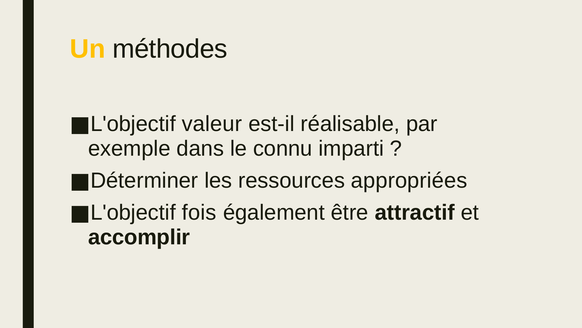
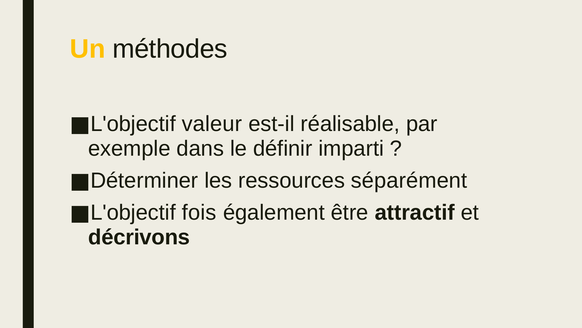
connu: connu -> définir (283, 148)
appropriées: appropriées -> séparément (409, 180)
accomplir: accomplir -> décrivons (139, 237)
